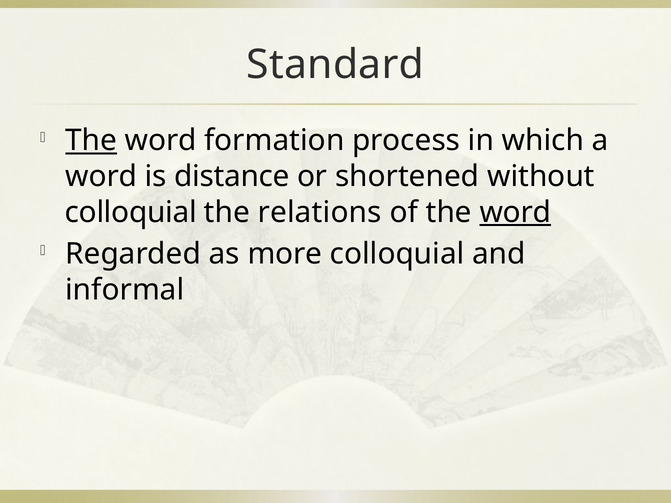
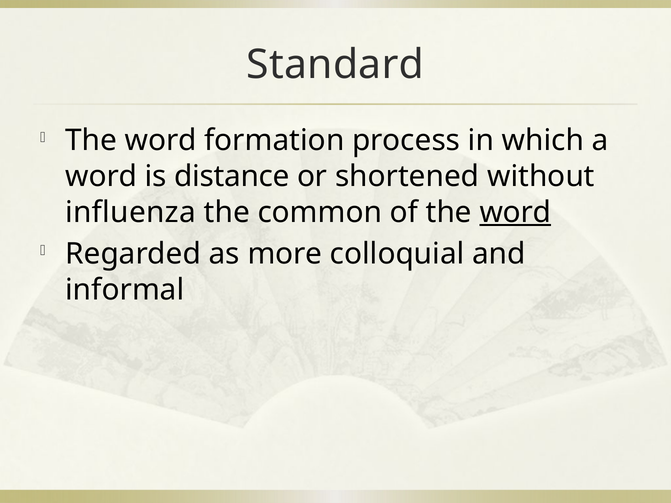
The underline: present -> none (91, 141)
colloquial: colloquial -> influenza (131, 212)
relations: relations -> common (320, 212)
